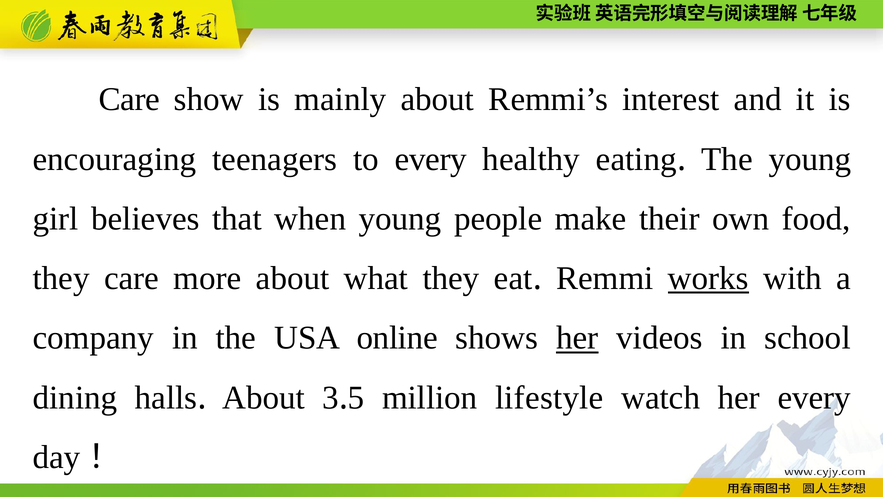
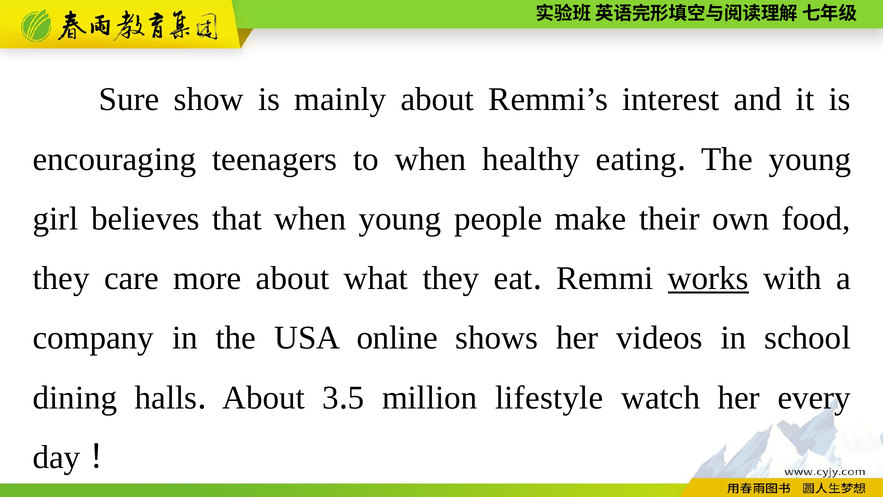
Care: Care -> Sure (129, 99)
to every: every -> when (431, 159)
her underline: present -> none (577, 338)
